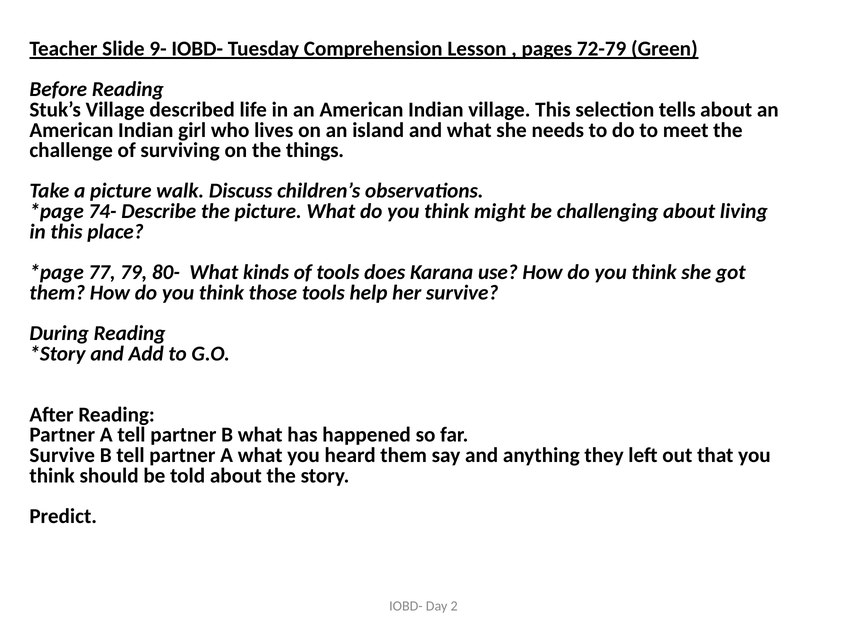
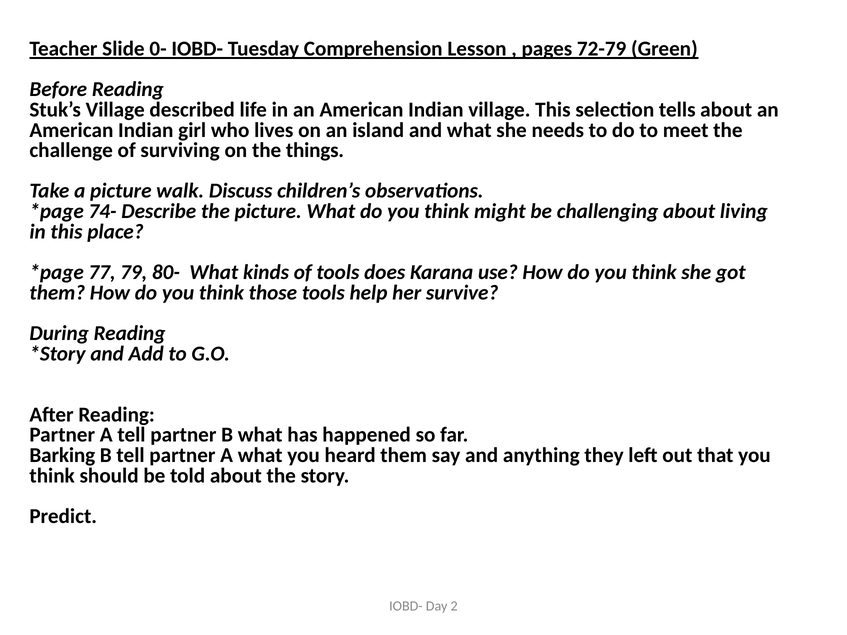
9-: 9- -> 0- (158, 49)
Survive: Survive -> Barking (62, 455)
